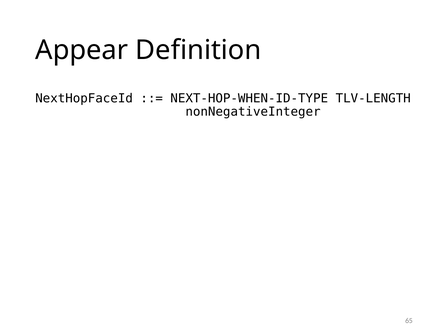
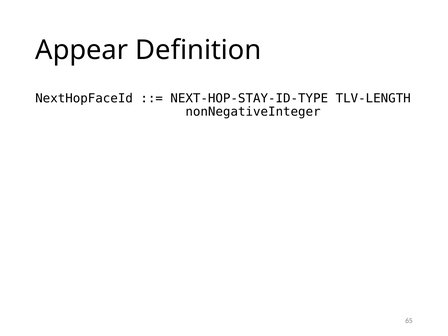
NEXT-HOP-WHEN-ID-TYPE: NEXT-HOP-WHEN-ID-TYPE -> NEXT-HOP-STAY-ID-TYPE (249, 98)
